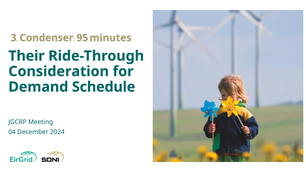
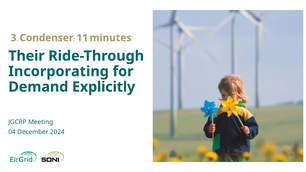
95: 95 -> 11 (82, 38)
Consideration: Consideration -> Incorporating (59, 71)
Schedule: Schedule -> Explicitly (104, 87)
